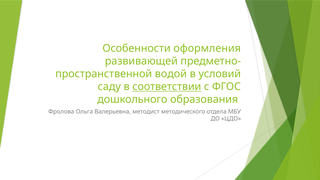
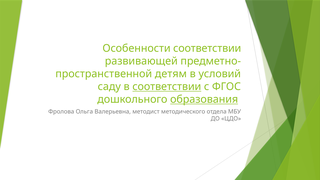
Особенности оформления: оформления -> соответствии (207, 48)
водой: водой -> детям (171, 74)
образования underline: none -> present (204, 99)
